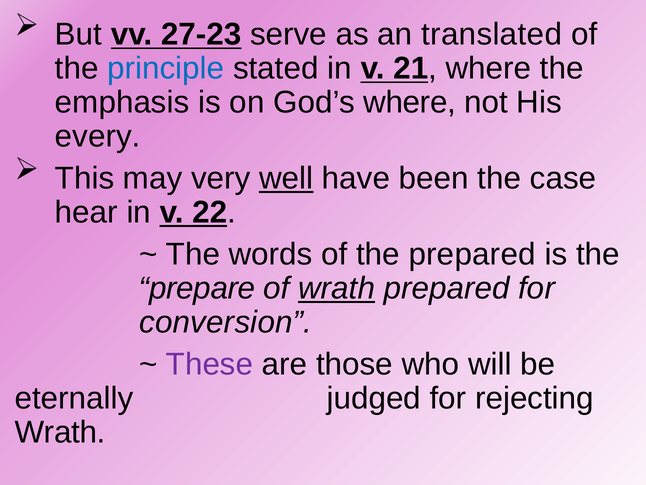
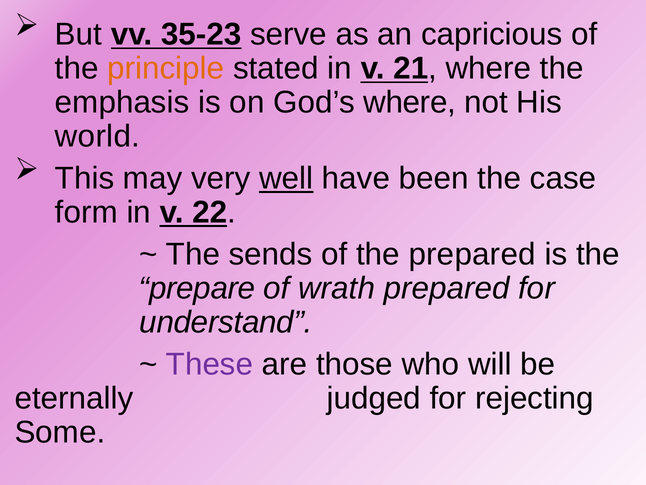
27-23: 27-23 -> 35-23 (201, 34)
translated: translated -> capricious (492, 34)
principle colour: blue -> orange (166, 68)
every: every -> world (98, 136)
hear: hear -> form (86, 212)
words: words -> sends (271, 254)
wrath underline: present -> none (337, 288)
conversion: conversion -> understand (226, 322)
Wrath: Wrath -> Some (60, 432)
